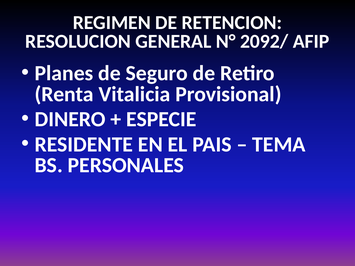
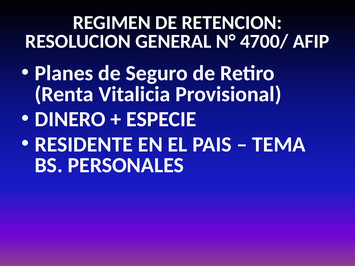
2092/: 2092/ -> 4700/ (264, 41)
